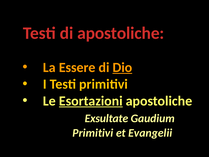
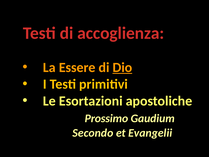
di apostoliche: apostoliche -> accoglienza (121, 33)
Esortazioni underline: present -> none (91, 101)
Exsultate: Exsultate -> Prossimo (106, 118)
Primitivi: Primitivi -> Secondo (93, 133)
